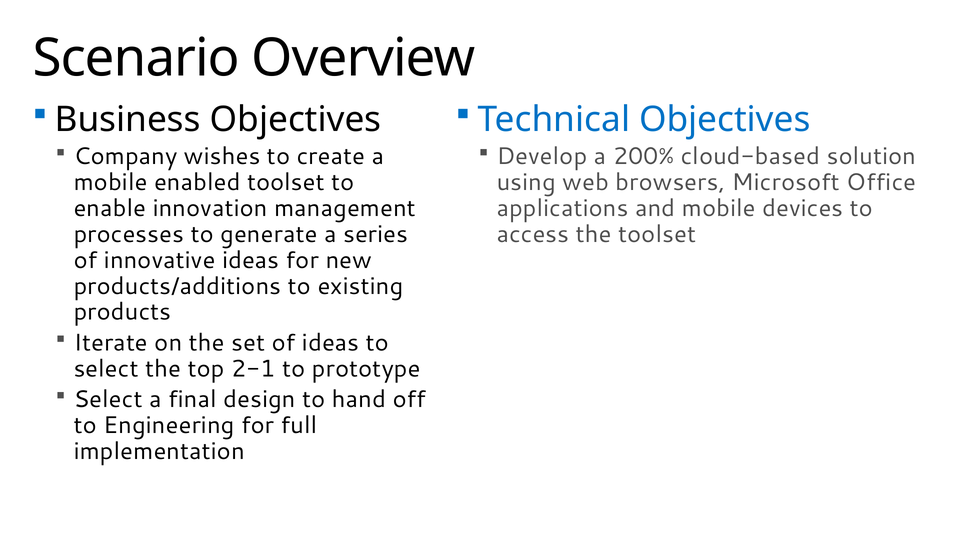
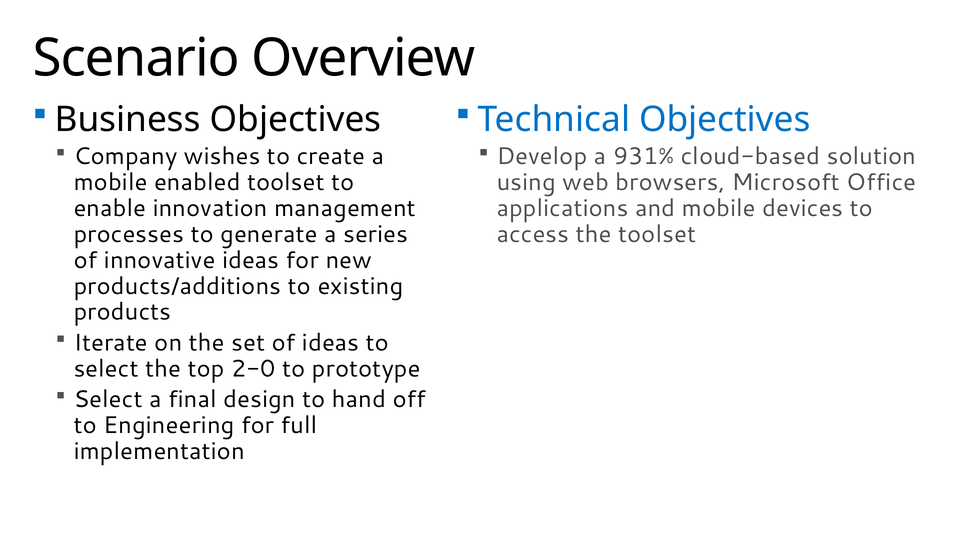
200%: 200% -> 931% (644, 156)
2-1: 2-1 -> 2-0 (253, 368)
